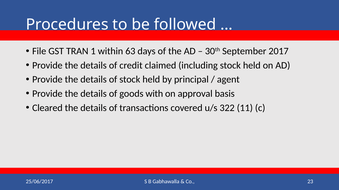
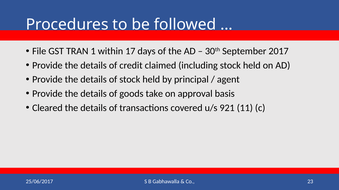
63: 63 -> 17 (130, 51)
with: with -> take (154, 94)
322: 322 -> 921 (227, 108)
